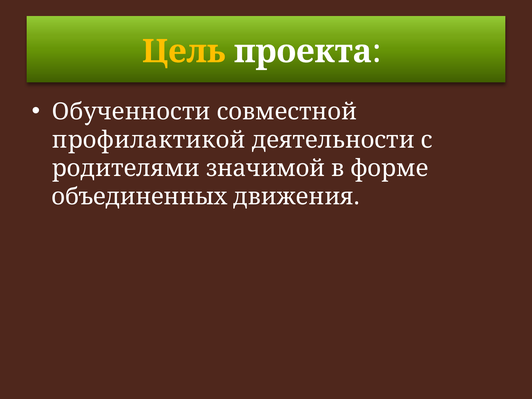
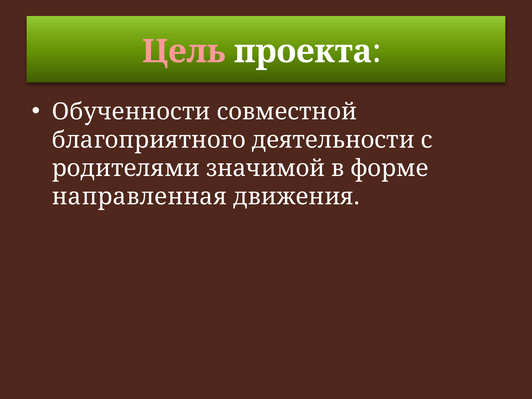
Цель colour: yellow -> pink (184, 51)
профилактикой: профилактикой -> благоприятного (149, 140)
объединенных: объединенных -> направленная (139, 197)
